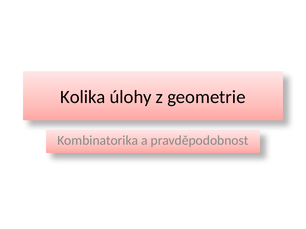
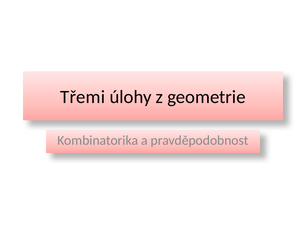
Kolika: Kolika -> Třemi (83, 97)
